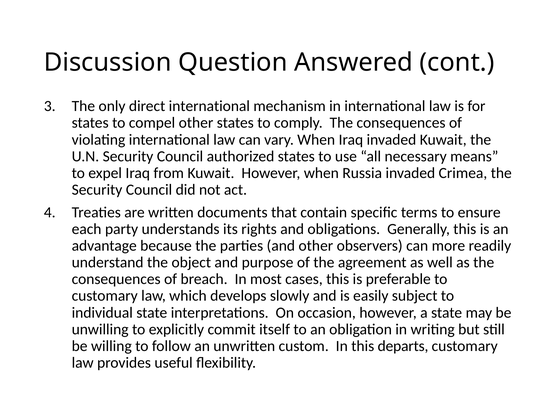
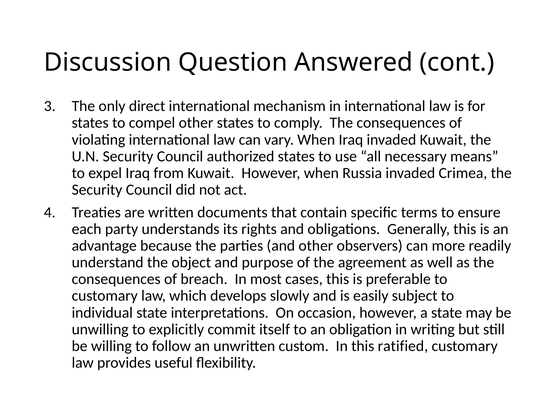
departs: departs -> ratified (403, 346)
